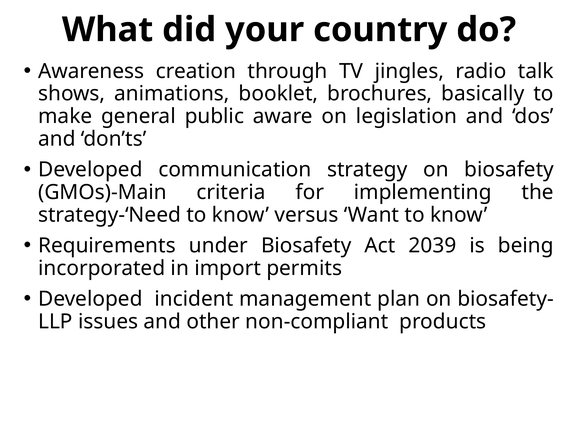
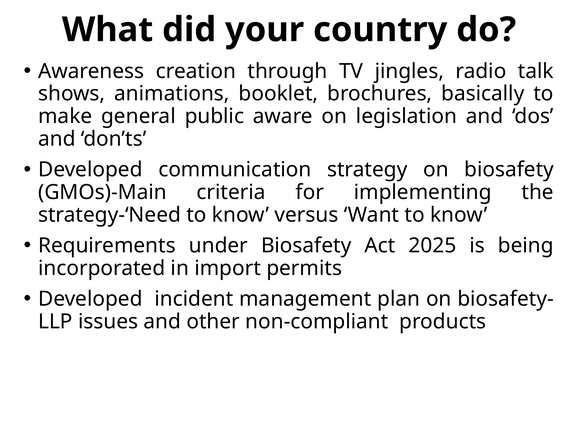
2039: 2039 -> 2025 (432, 245)
